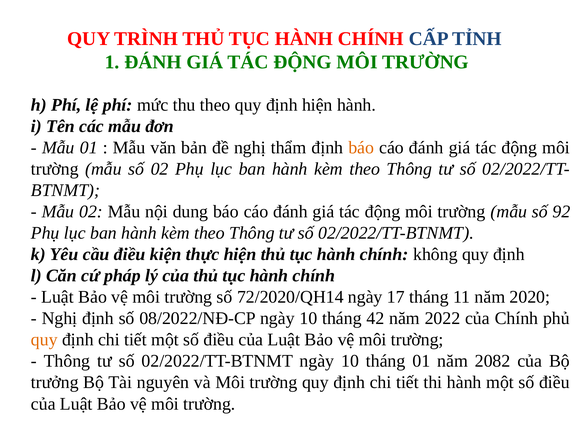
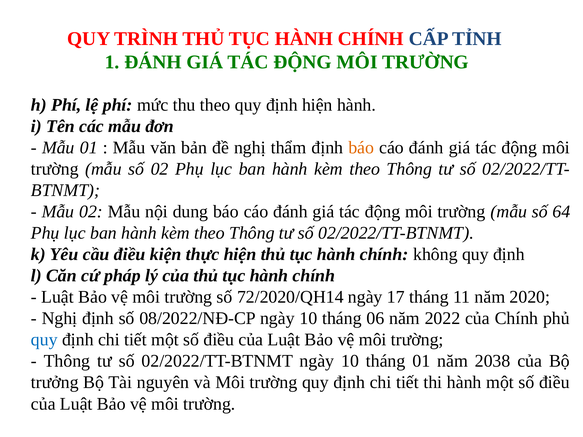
92: 92 -> 64 (561, 212)
42: 42 -> 06 (375, 319)
quy colour: orange -> blue (44, 340)
2082: 2082 -> 2038 (493, 361)
